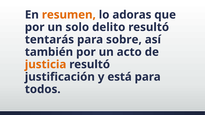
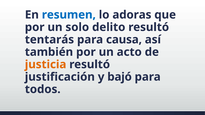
resumen colour: orange -> blue (69, 15)
sobre: sobre -> causa (124, 40)
está: está -> bajó (120, 77)
